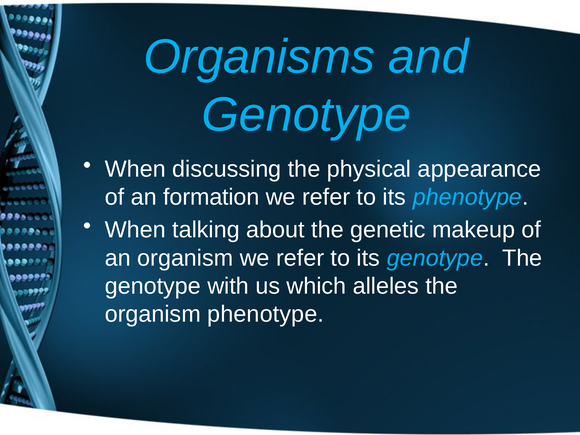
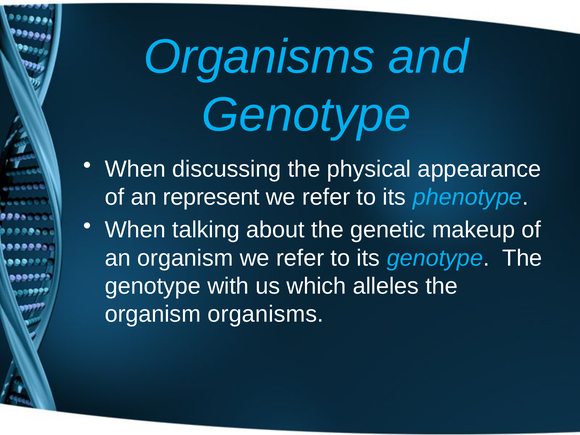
formation: formation -> represent (211, 197)
organism phenotype: phenotype -> organisms (266, 314)
